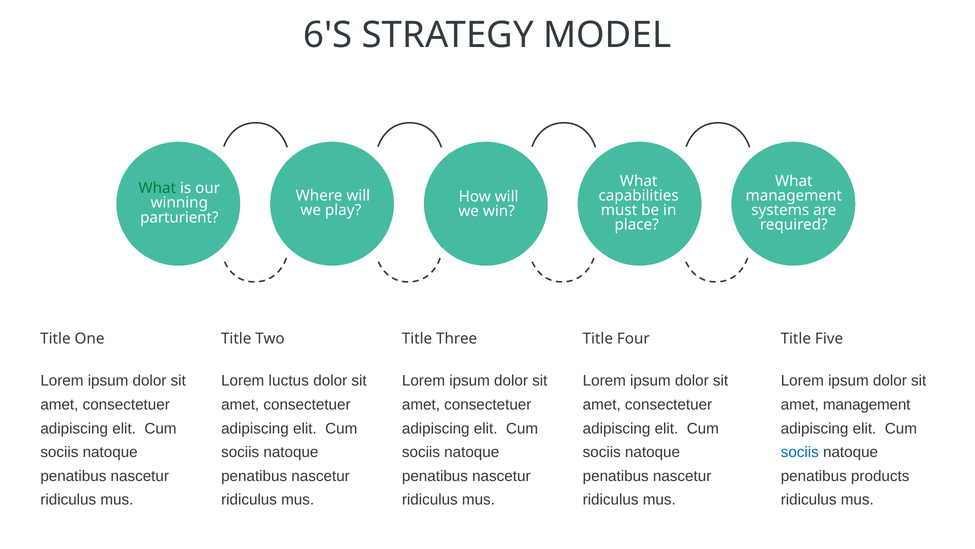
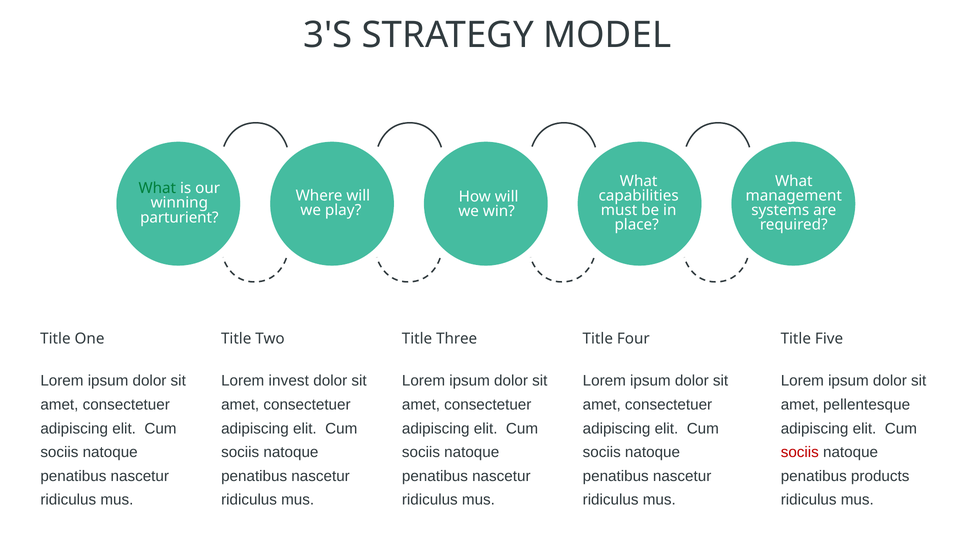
6'S: 6'S -> 3'S (328, 35)
luctus: luctus -> invest (289, 381)
amet management: management -> pellentesque (867, 404)
sociis colour: blue -> red (800, 452)
